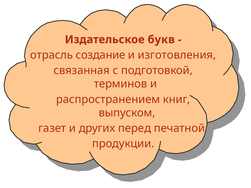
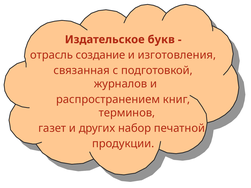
терминов: терминов -> журналов (121, 84)
выпуском: выпуском -> терминов (127, 113)
перед: перед -> набор (135, 128)
